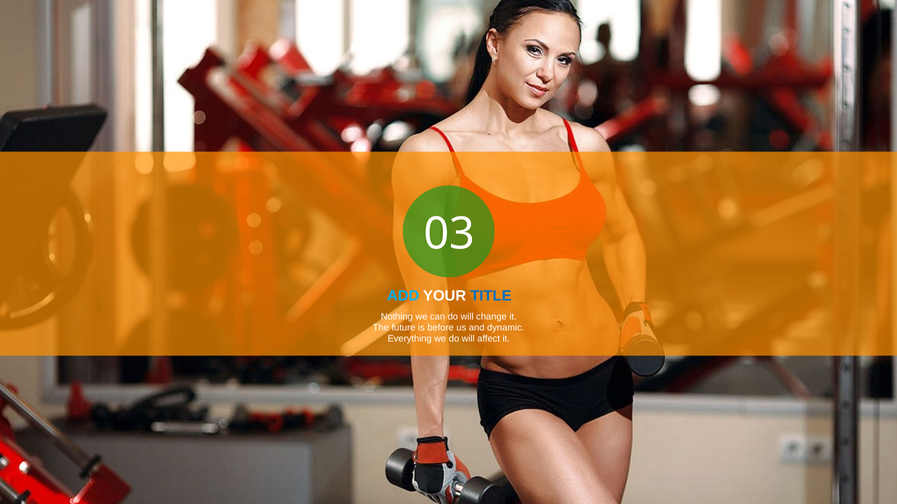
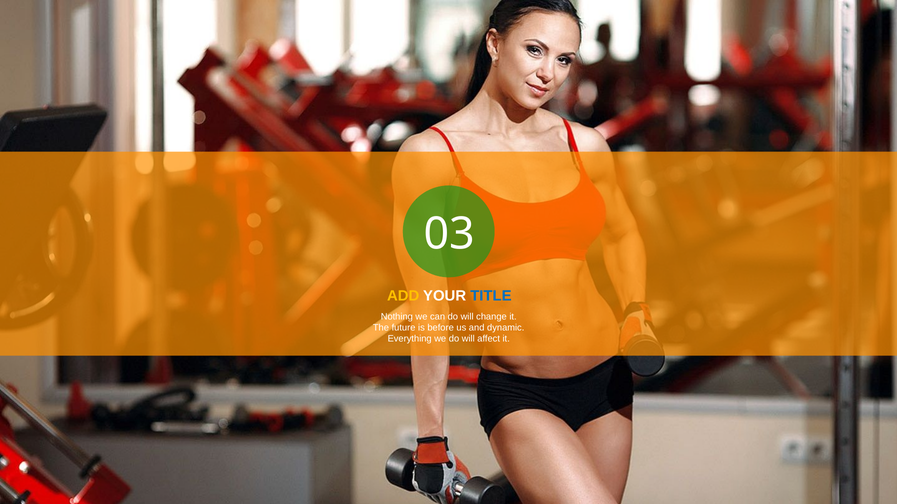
ADD colour: light blue -> yellow (403, 296)
